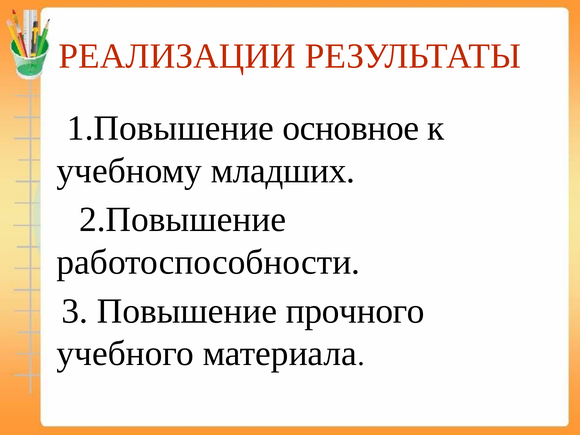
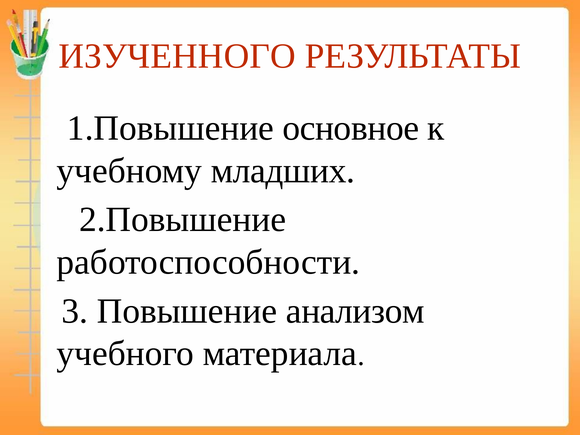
РЕАЛИЗАЦИИ: РЕАЛИЗАЦИИ -> ИЗУЧЕННОГО (177, 56)
прочного: прочного -> анализом (355, 311)
